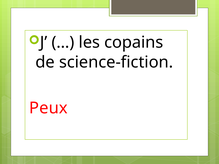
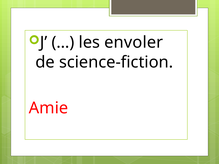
copains: copains -> envoler (134, 42)
Peux: Peux -> Amie (49, 108)
